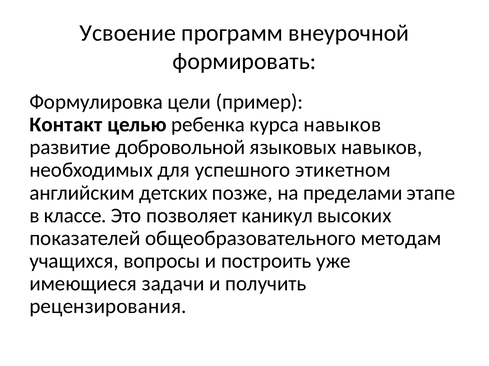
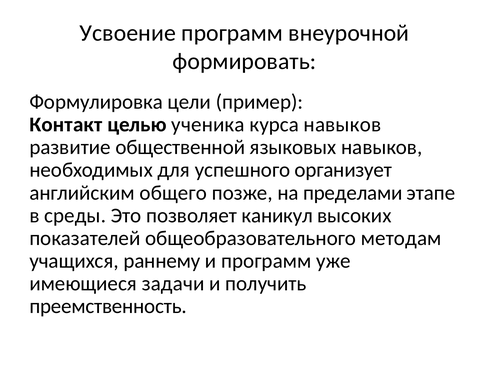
ребенка: ребенка -> ученика (208, 125)
добровольной: добровольной -> общественной (180, 148)
этикетном: этикетном -> организует (343, 170)
детских: детских -> общего (173, 193)
классе: классе -> среды (75, 216)
вопросы: вопросы -> раннему (162, 261)
и построить: построить -> программ (266, 261)
рецензирования: рецензирования -> преемственность (108, 307)
